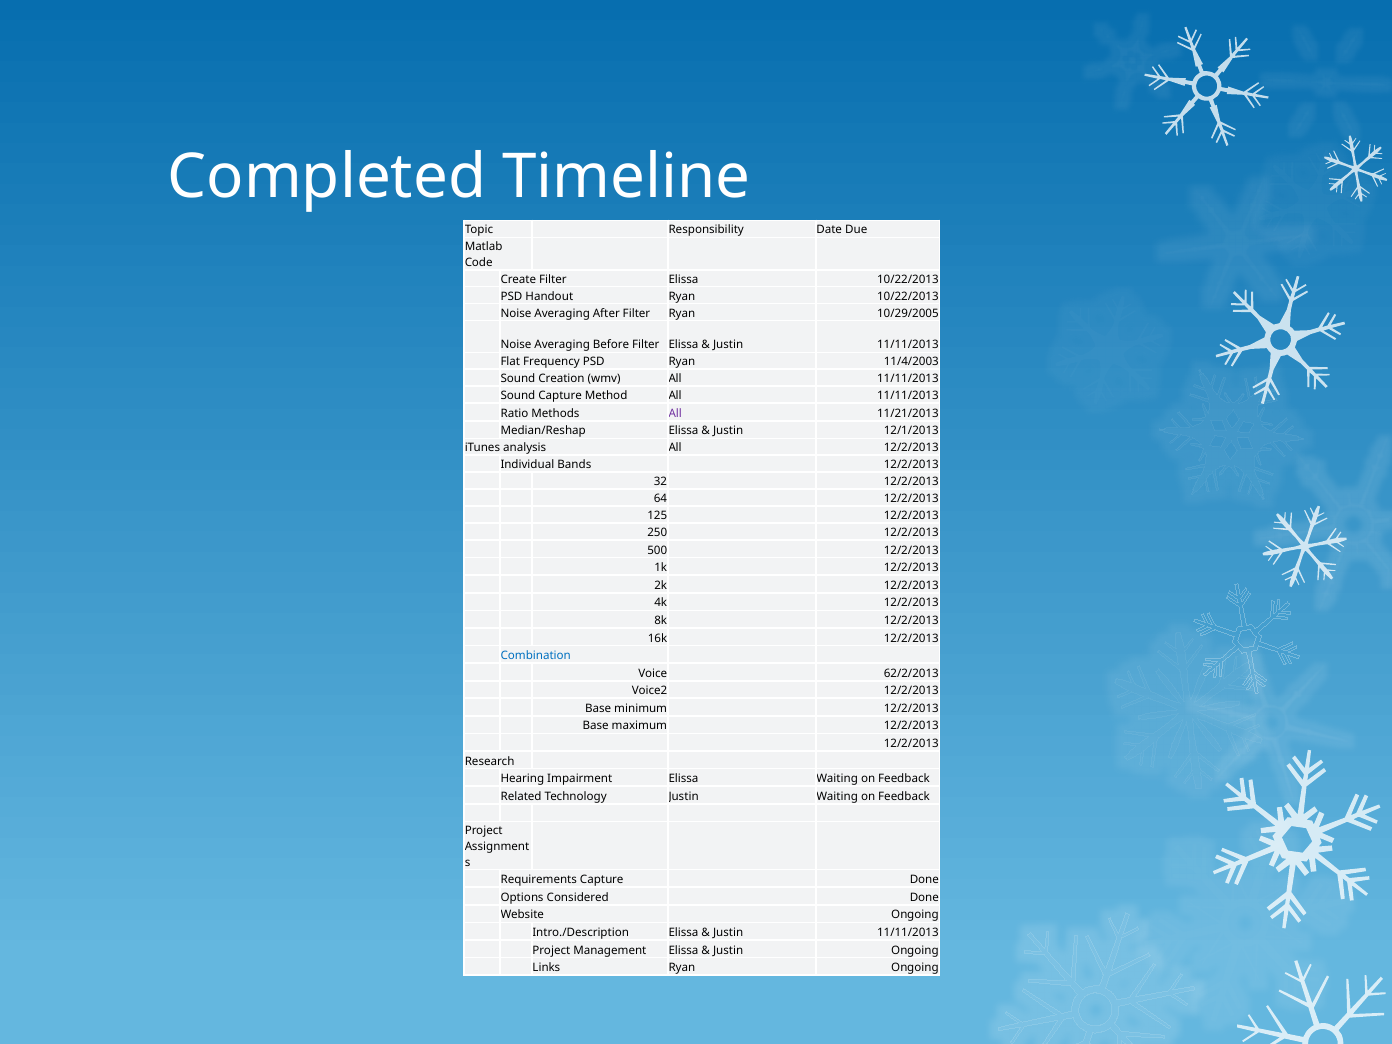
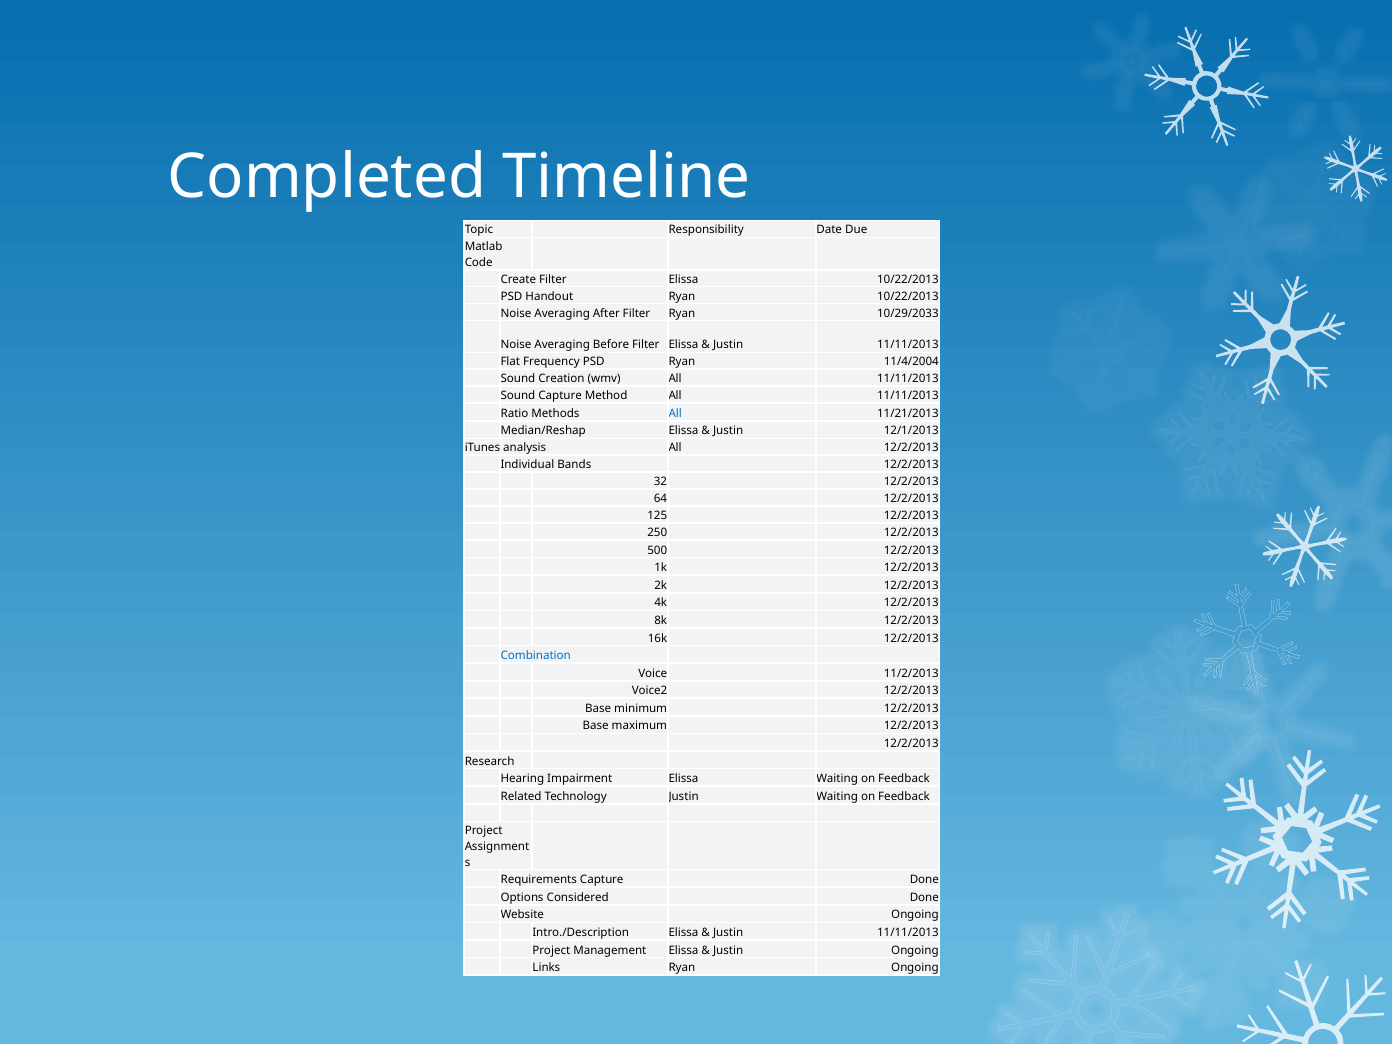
10/29/2005: 10/29/2005 -> 10/29/2033 (908, 313)
11/4/2003: 11/4/2003 -> 11/4/2004 (911, 362)
All colour: purple -> blue (675, 413)
62/2/2013: 62/2/2013 -> 11/2/2013 (911, 673)
